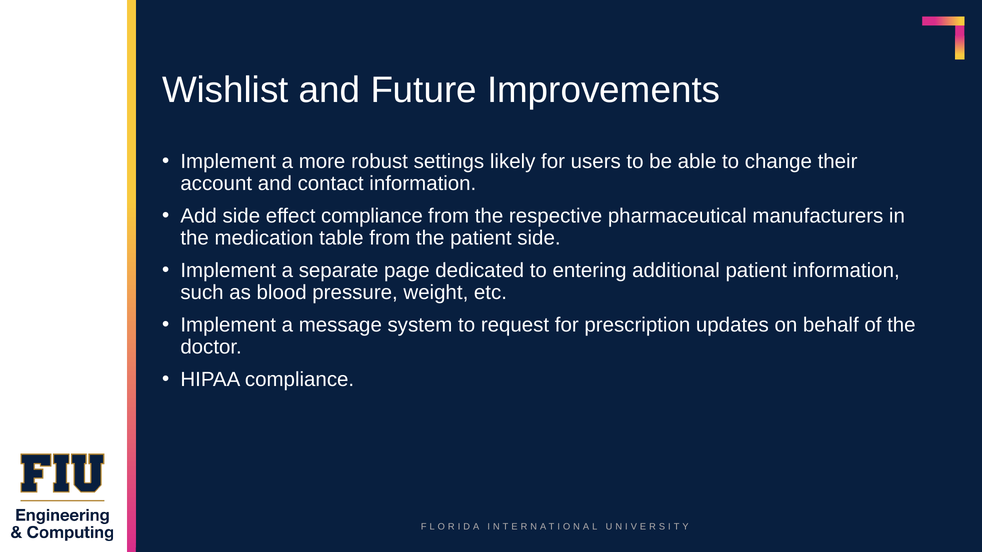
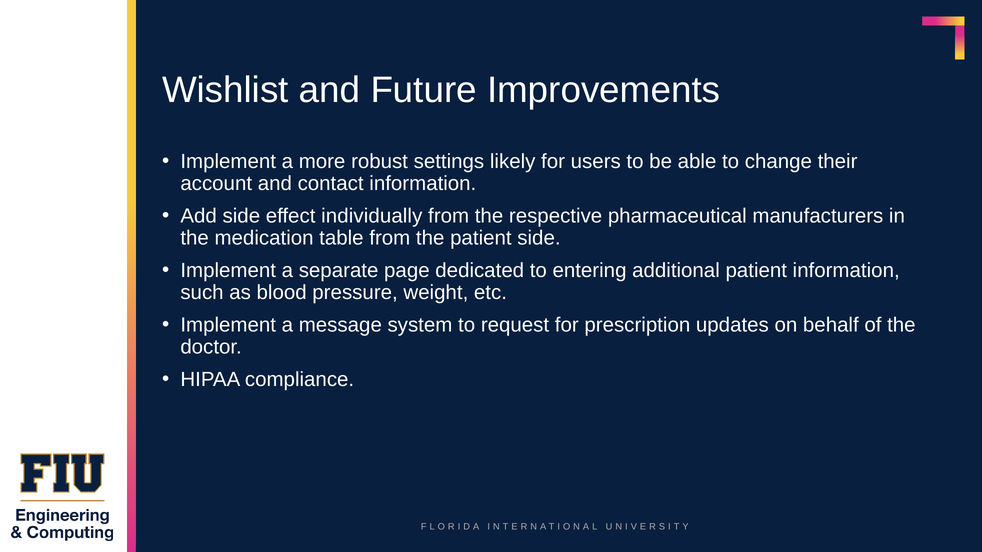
effect compliance: compliance -> individually (372, 216)
